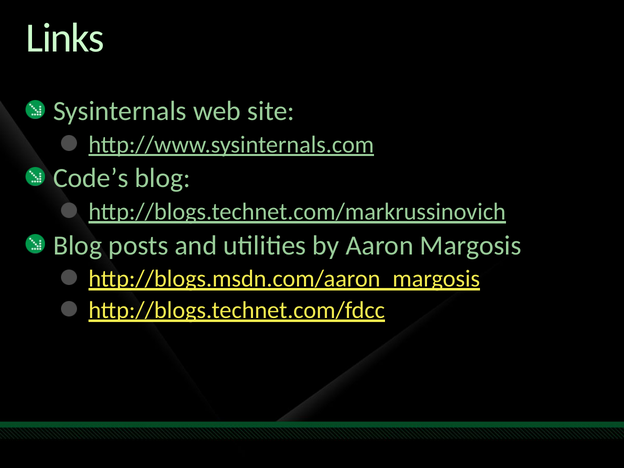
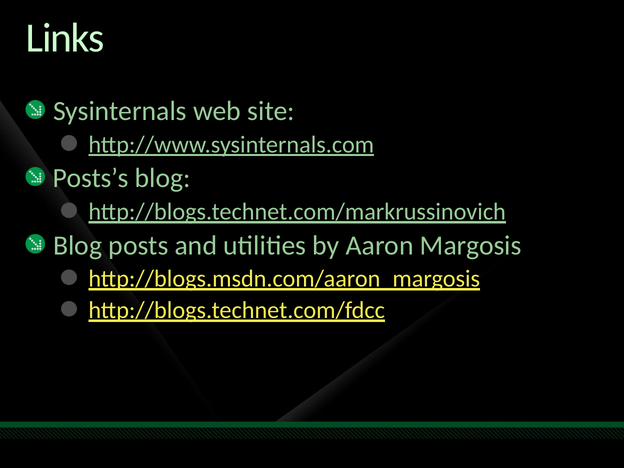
Code’s: Code’s -> Posts’s (91, 178)
